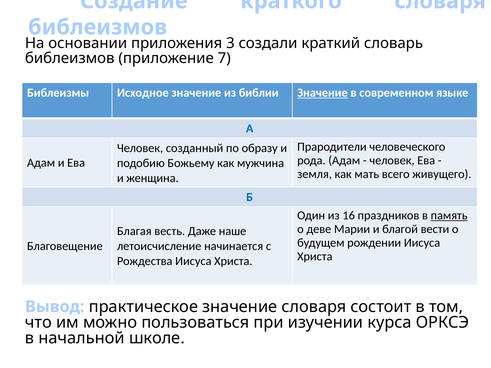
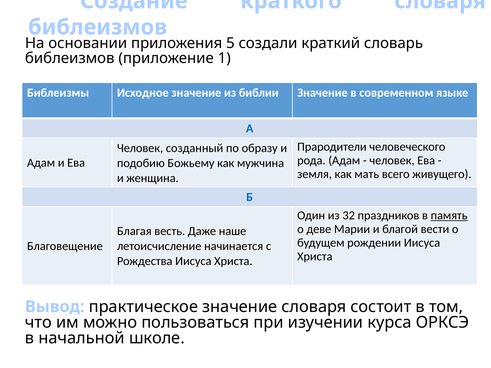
3: 3 -> 5 (230, 43)
7: 7 -> 1 (224, 58)
Значение underline: present -> none (322, 93)
16: 16 -> 32 (349, 216)
